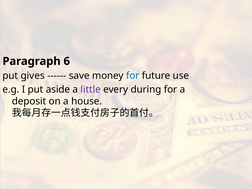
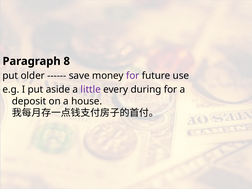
6: 6 -> 8 (67, 61)
gives: gives -> older (33, 76)
for colour: blue -> purple (133, 76)
